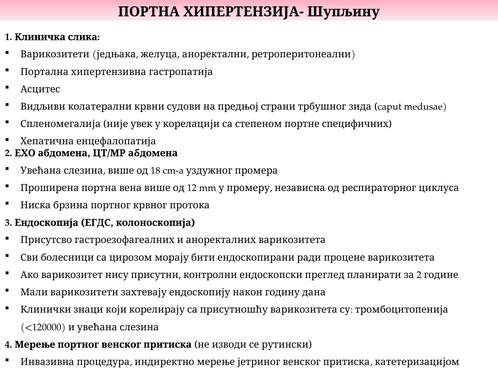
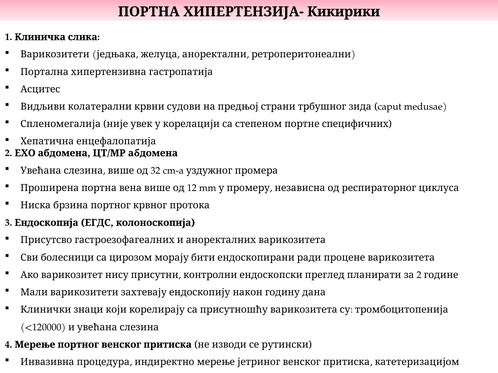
Шупљину: Шупљину -> Кикирики (344, 12)
18: 18 -> 32 (155, 171)
